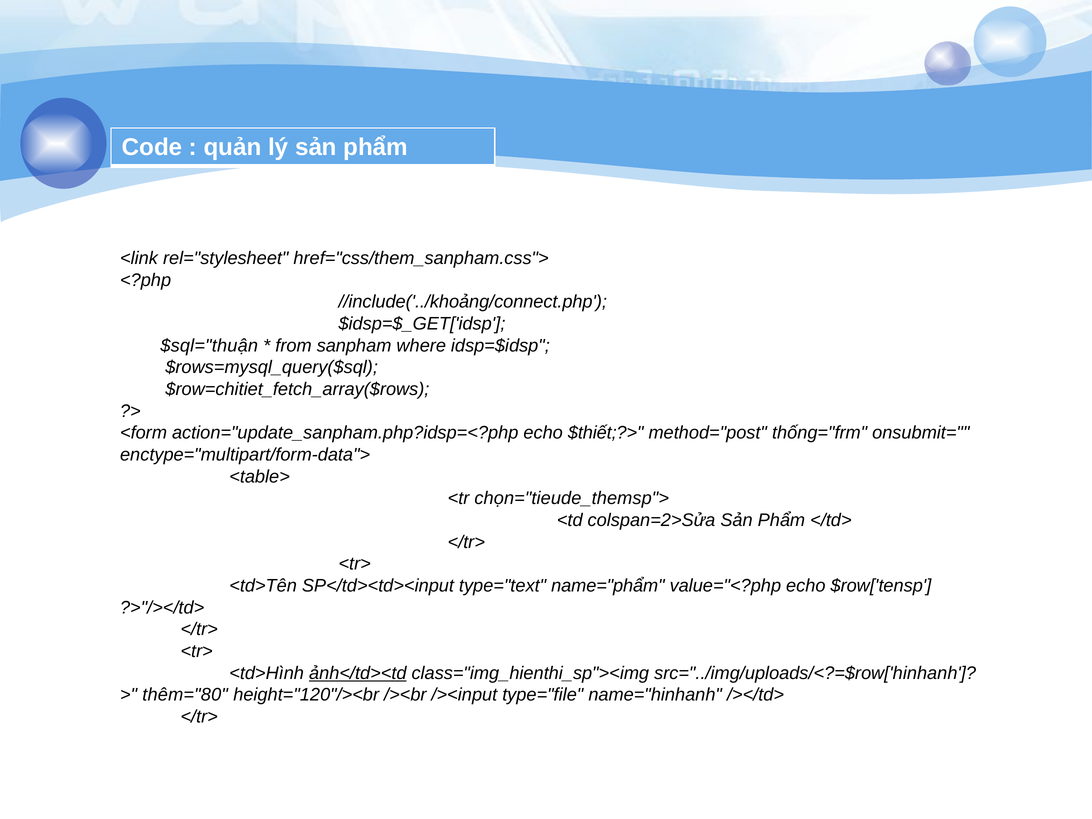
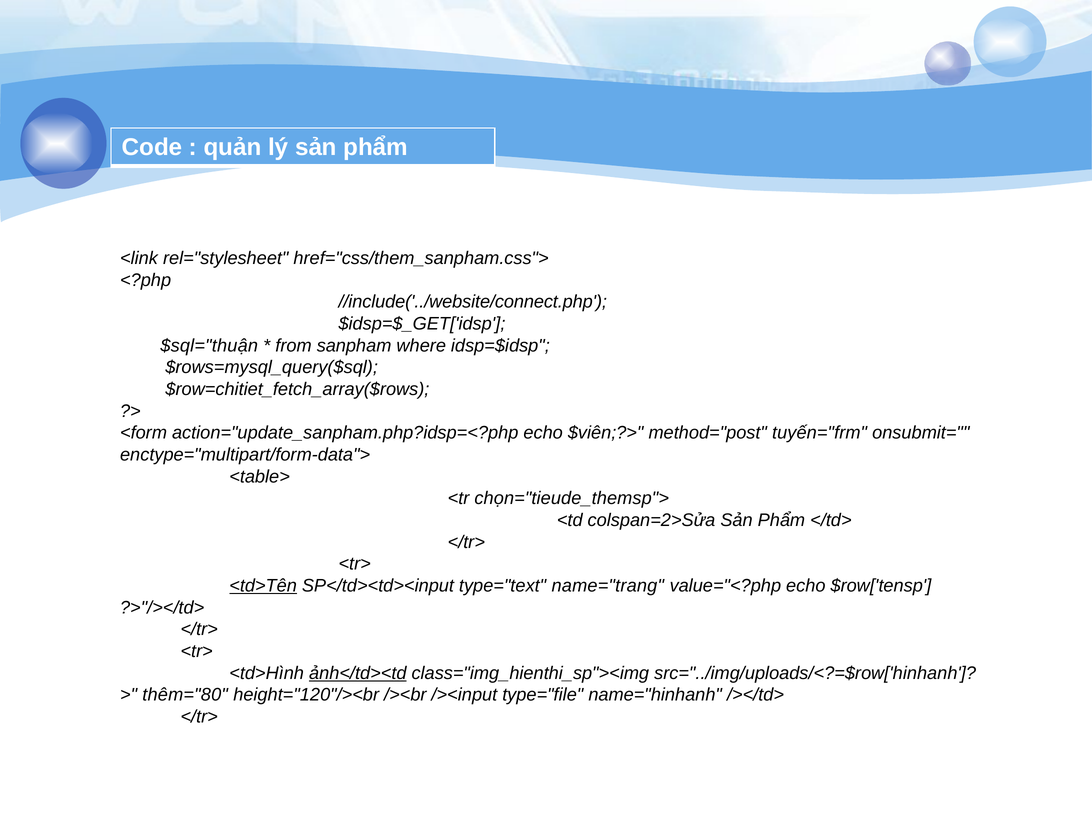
//include('../khoảng/connect.php: //include('../khoảng/connect.php -> //include('../website/connect.php (473, 302)
$thiết;?>: $thiết;?> -> $viên;?> (606, 433)
thống="frm: thống="frm -> tuyến="frm (820, 433)
<td>Tên underline: none -> present (263, 586)
name="phẩm: name="phẩm -> name="trang (608, 586)
